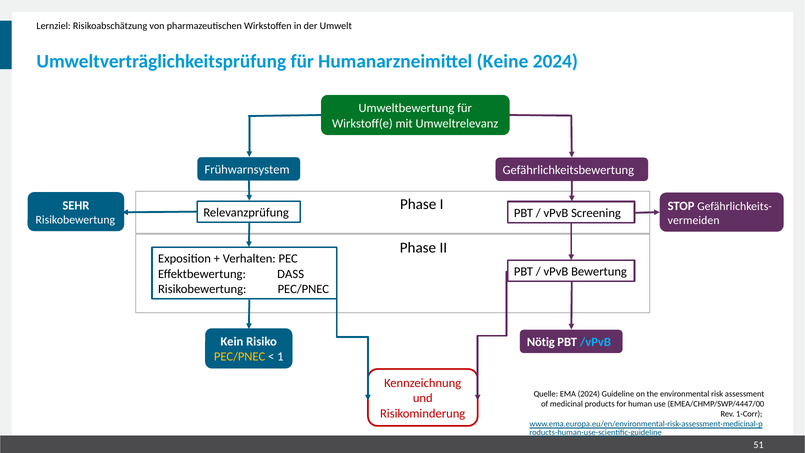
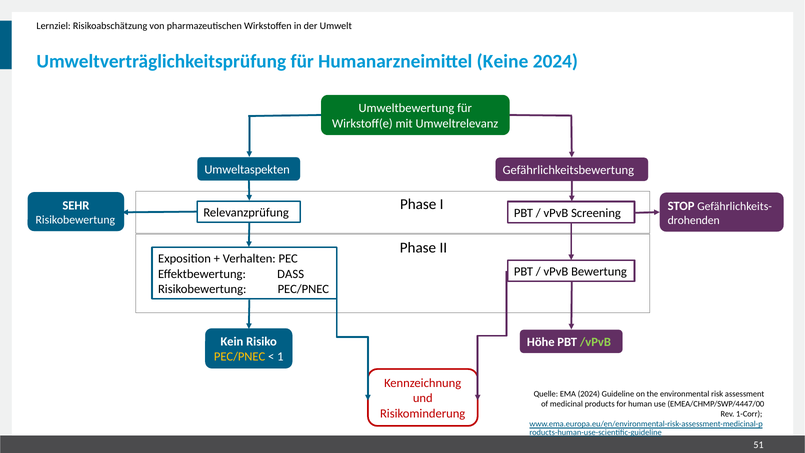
Frühwarnsystem: Frühwarnsystem -> Umweltaspekten (247, 170)
vermeiden: vermeiden -> drohenden (694, 220)
Nötig: Nötig -> Höhe (541, 342)
/vPvB colour: light blue -> light green (595, 342)
